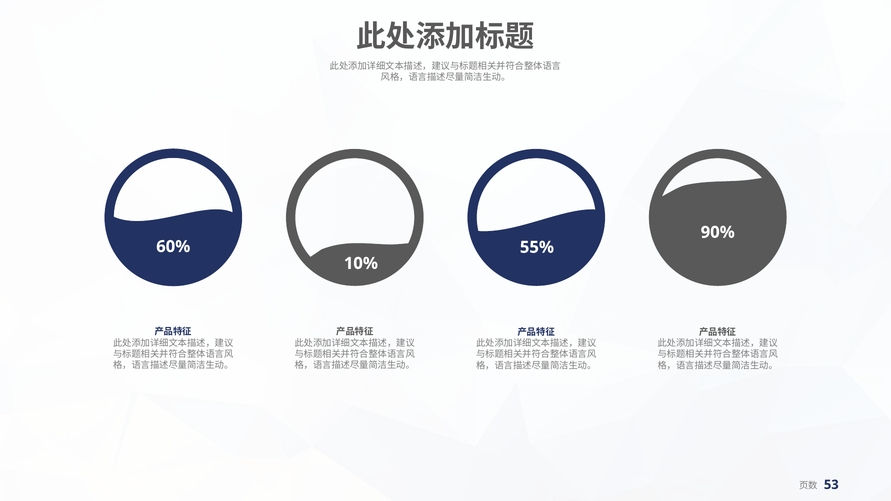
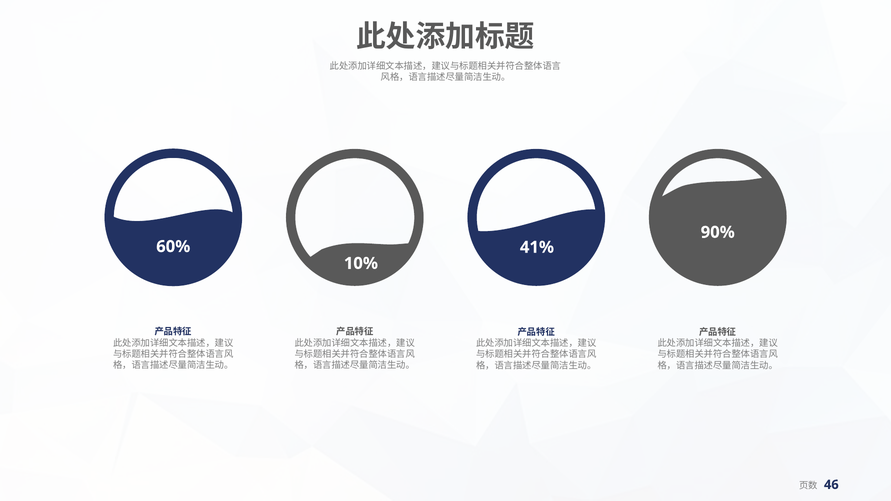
55%: 55% -> 41% (537, 247)
53: 53 -> 46 (831, 485)
